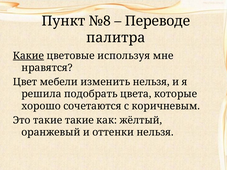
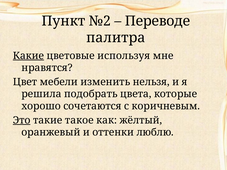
№8: №8 -> №2 (100, 21)
Это underline: none -> present (22, 120)
такие такие: такие -> такое (79, 120)
оттенки нельзя: нельзя -> люблю (155, 132)
